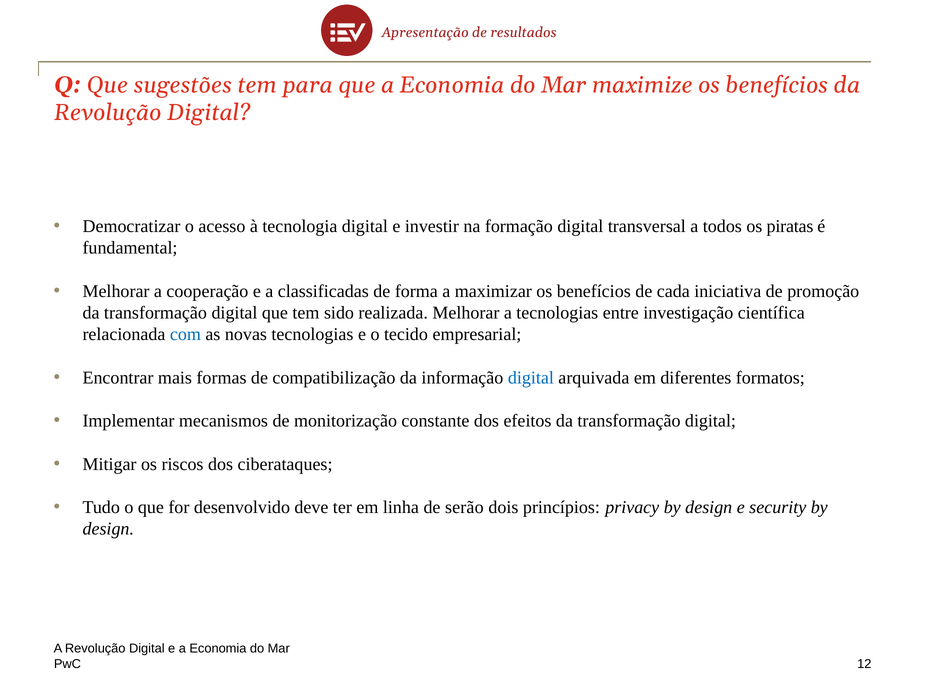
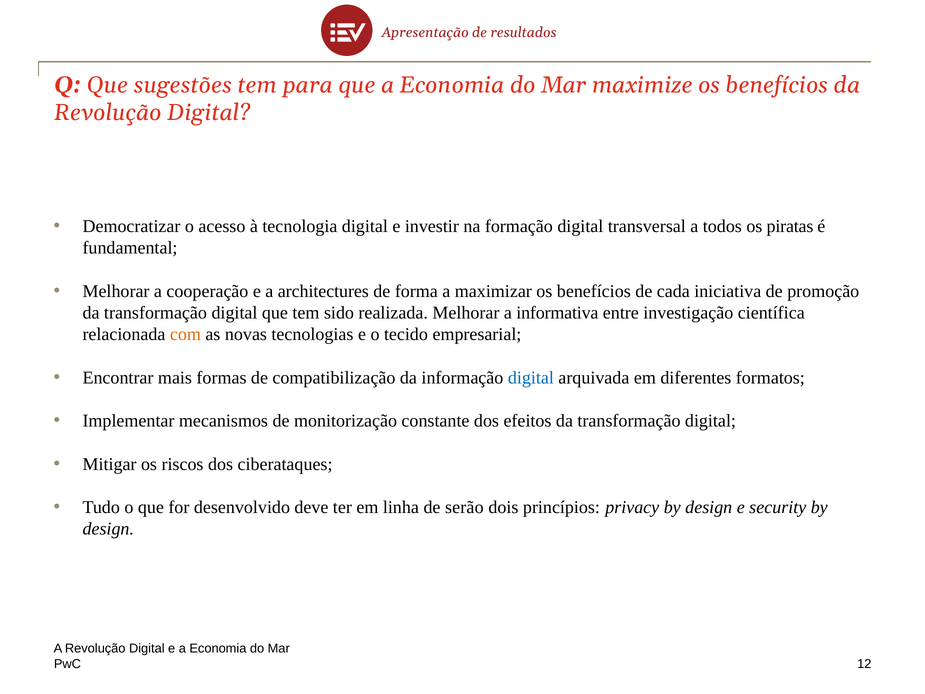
classificadas: classificadas -> architectures (323, 291)
a tecnologias: tecnologias -> informativa (557, 313)
com colour: blue -> orange (185, 334)
